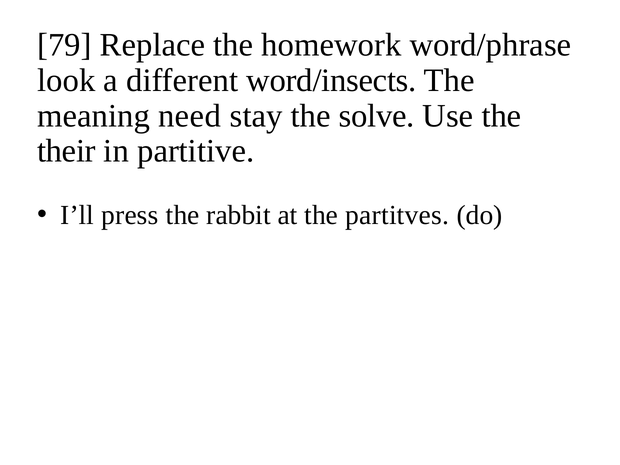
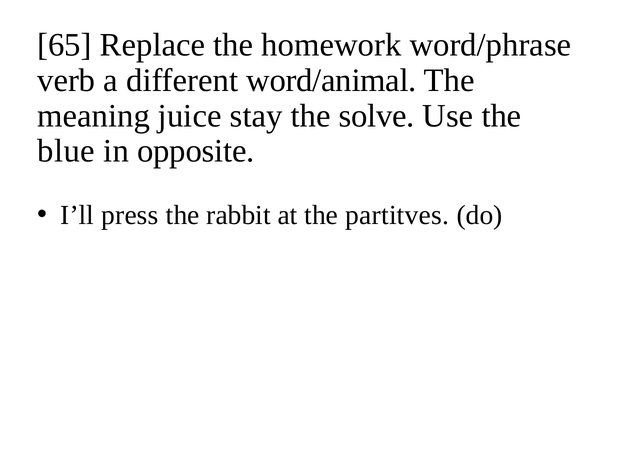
79: 79 -> 65 (64, 45)
look: look -> verb (66, 80)
word/insects: word/insects -> word/animal (331, 80)
need: need -> juice (190, 116)
their: their -> blue (66, 151)
partitive: partitive -> opposite (196, 151)
